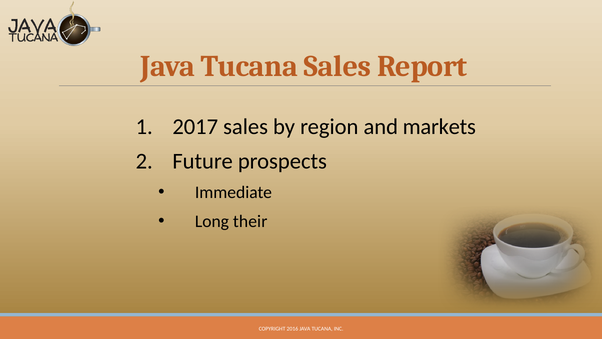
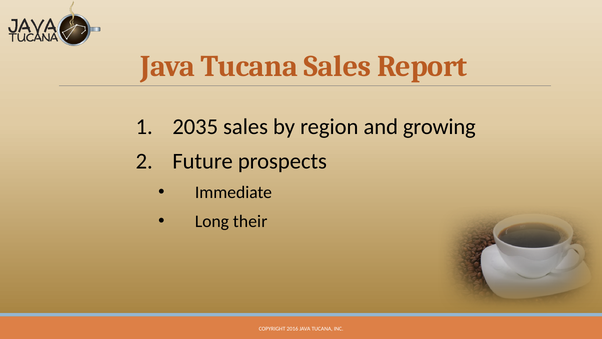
2017: 2017 -> 2035 (195, 127)
markets: markets -> growing (439, 127)
